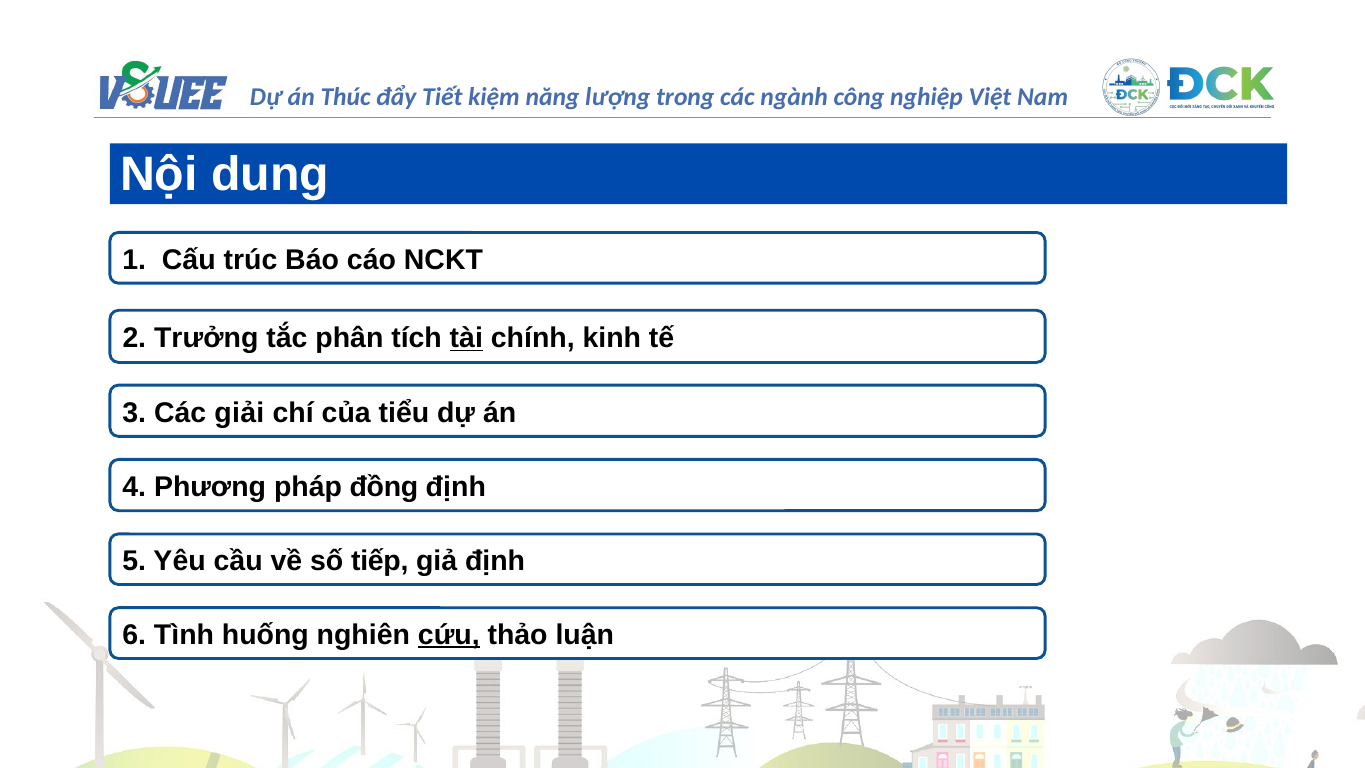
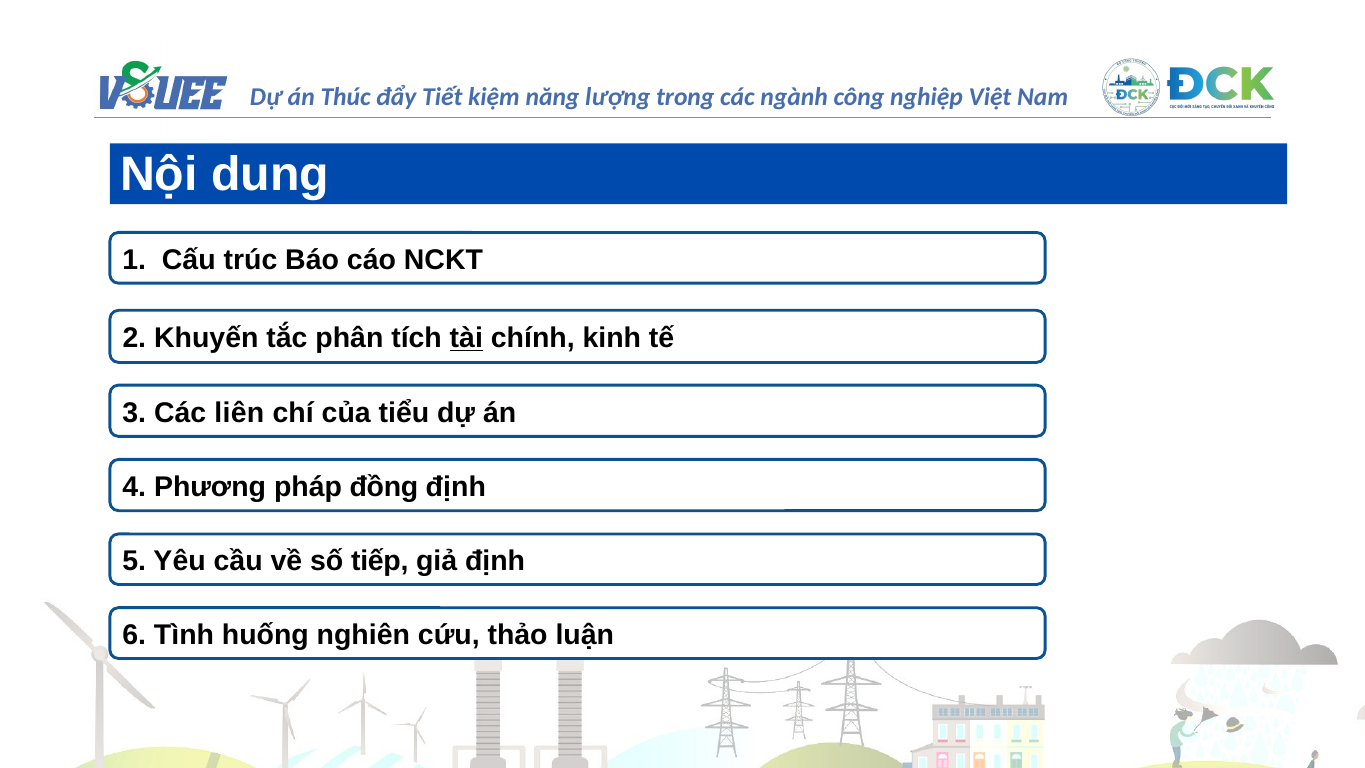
Trưởng: Trưởng -> Khuyến (206, 338)
giải: giải -> liên (239, 413)
cứu underline: present -> none (449, 635)
